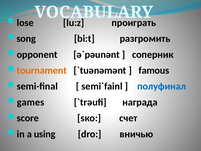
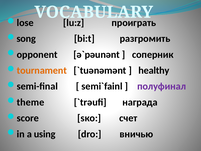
famous: famous -> healthy (154, 70)
полуфинал colour: blue -> purple (162, 86)
games: games -> theme (31, 102)
